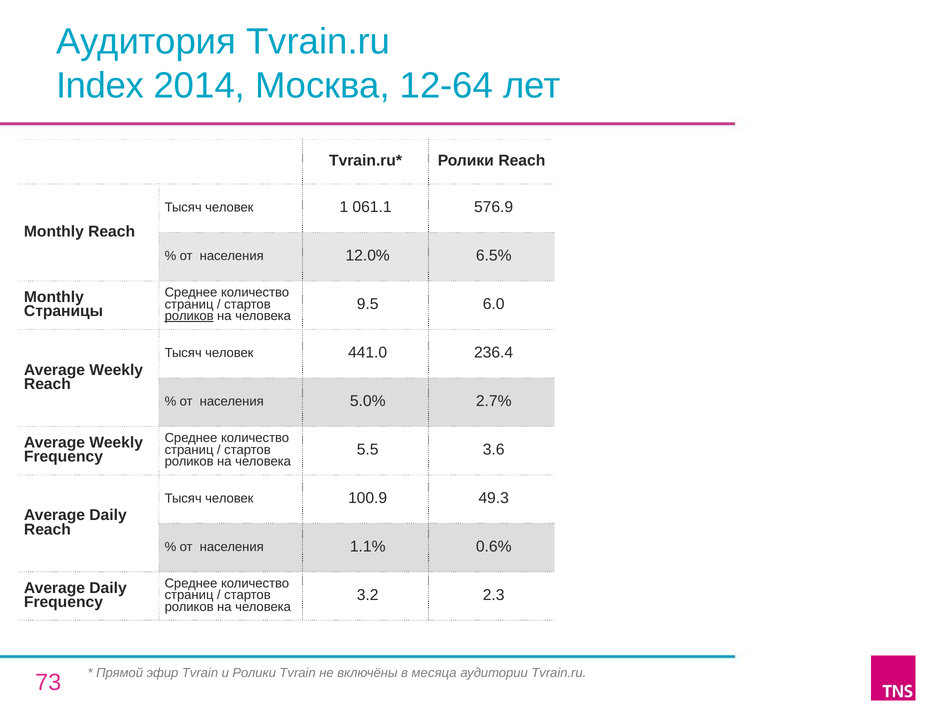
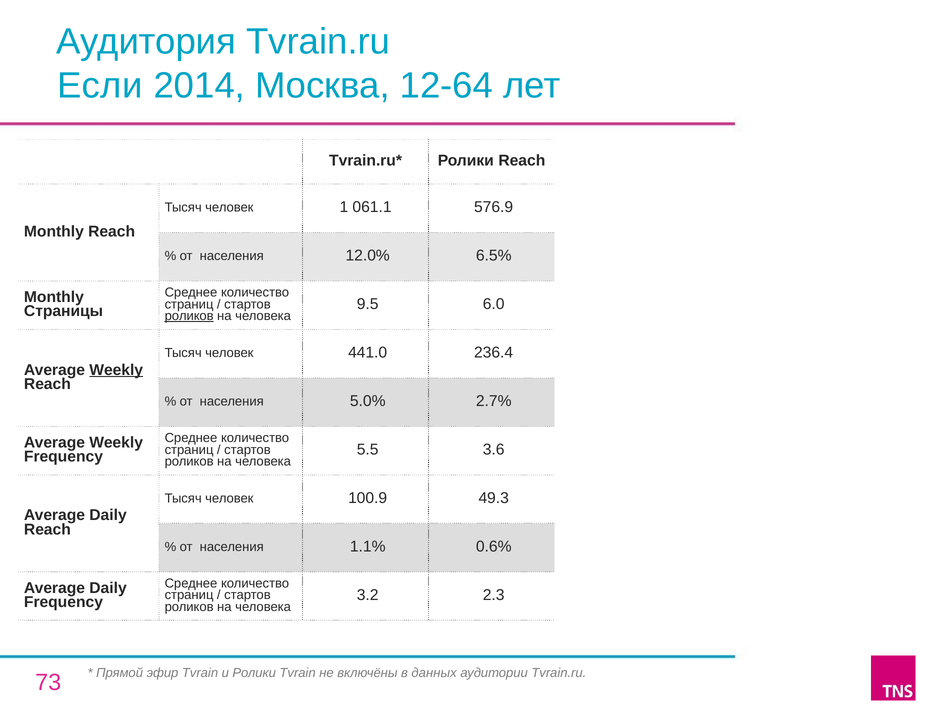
Index: Index -> Если (100, 86)
Weekly underline: none -> present (116, 370)
месяца: месяца -> данных (434, 673)
